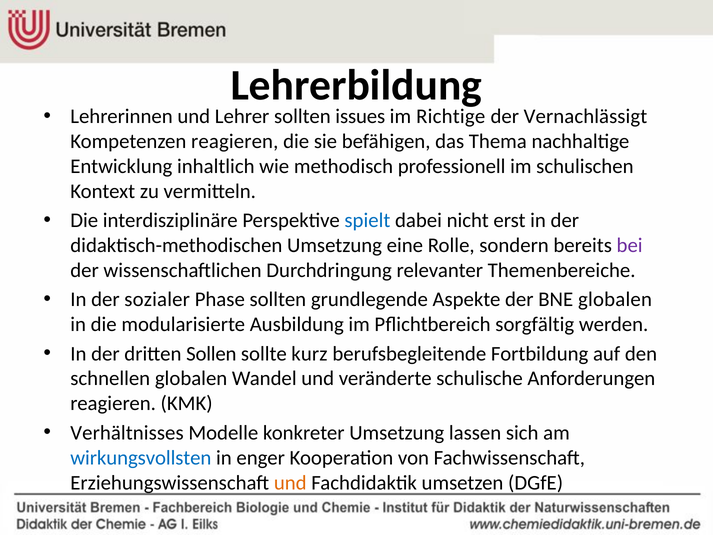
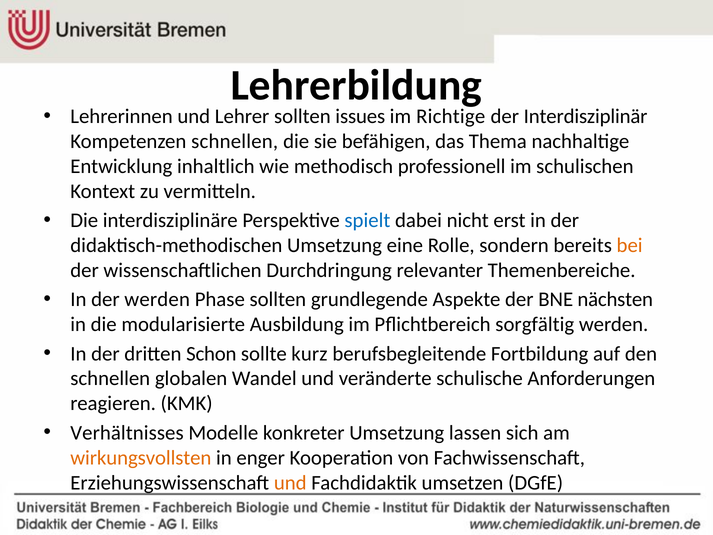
Vernachlässigt: Vernachlässigt -> Interdisziplinär (586, 116)
Kompetenzen reagieren: reagieren -> schnellen (235, 141)
bei colour: purple -> orange (630, 245)
der sozialer: sozialer -> werden (157, 299)
BNE globalen: globalen -> nächsten (615, 299)
Sollen: Sollen -> Schon (211, 353)
wirkungsvollsten colour: blue -> orange (141, 457)
